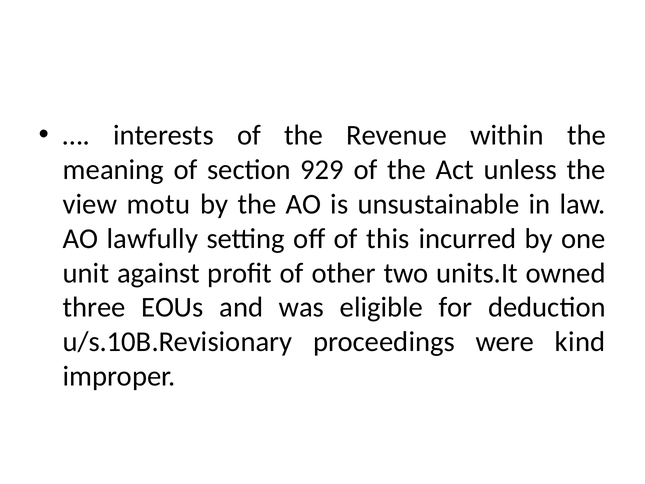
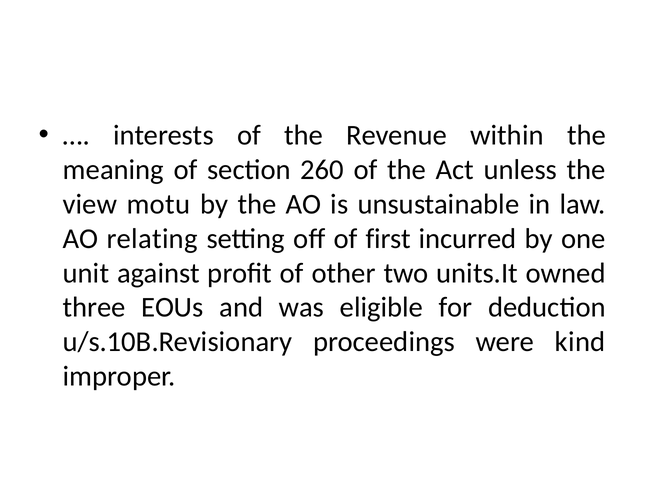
929: 929 -> 260 (322, 170)
lawfully: lawfully -> relating (152, 239)
this: this -> first (388, 239)
